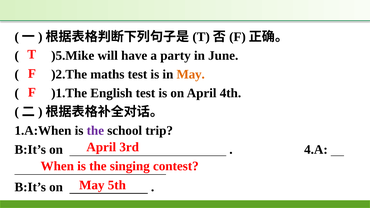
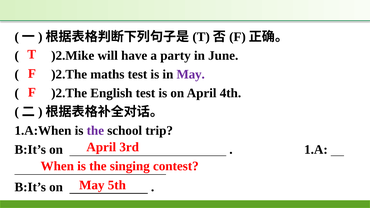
)5.Mike: )5.Mike -> )2.Mike (73, 56)
May colour: orange -> purple (191, 74)
)1.The: )1.The -> )2.The (69, 93)
4.A: 4.A -> 1.A (316, 150)
